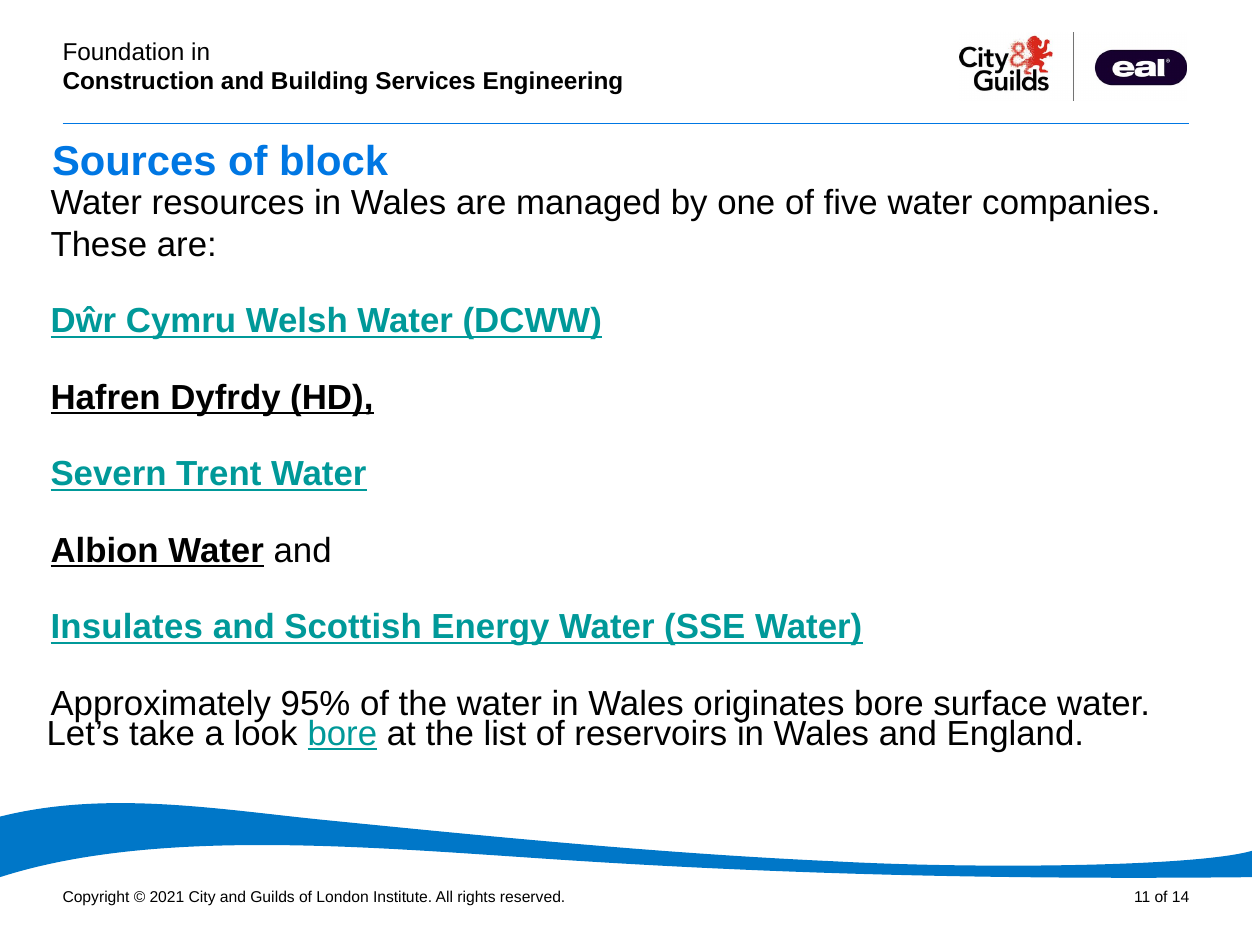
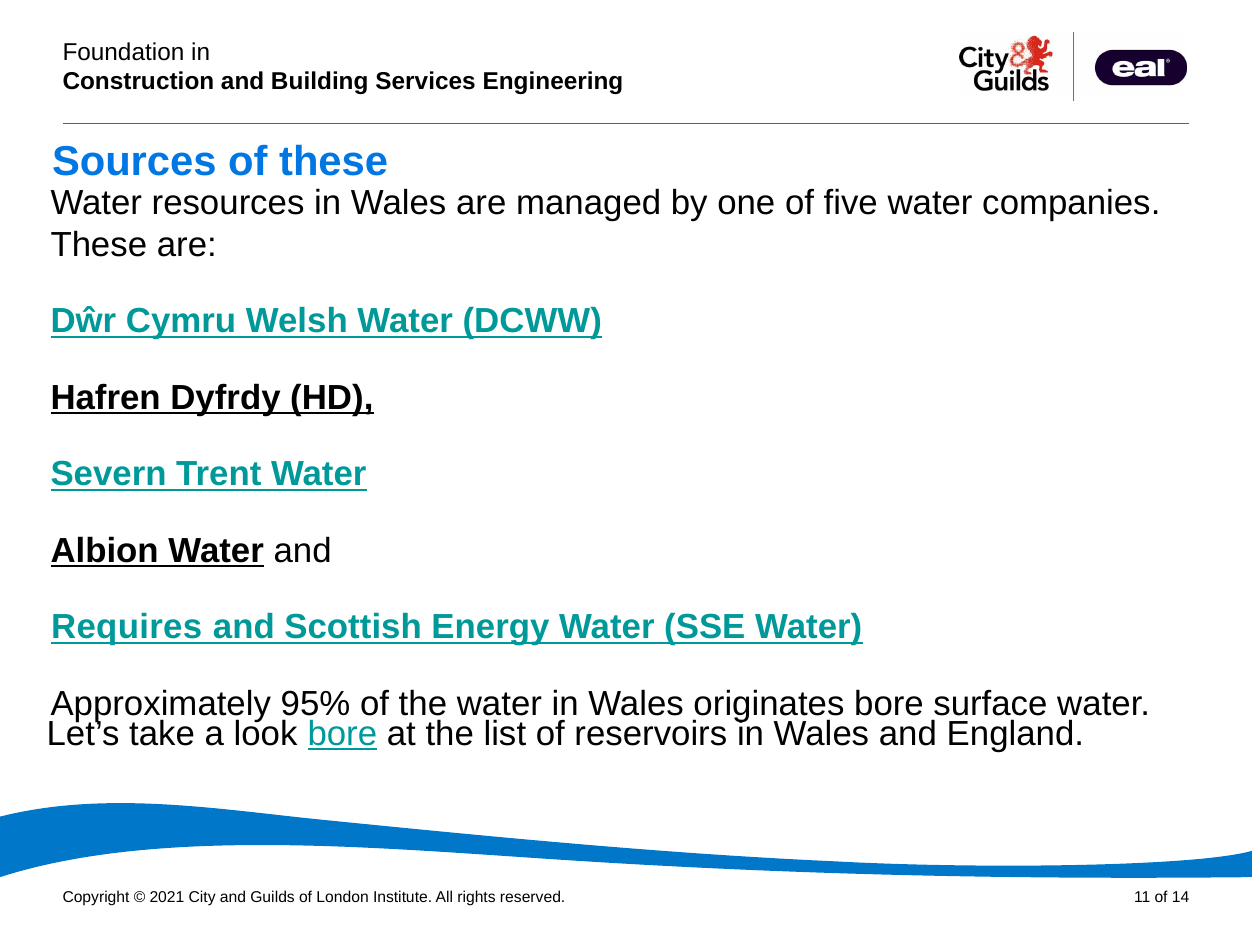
of block: block -> these (334, 162)
Insulates: Insulates -> Requires (127, 627)
